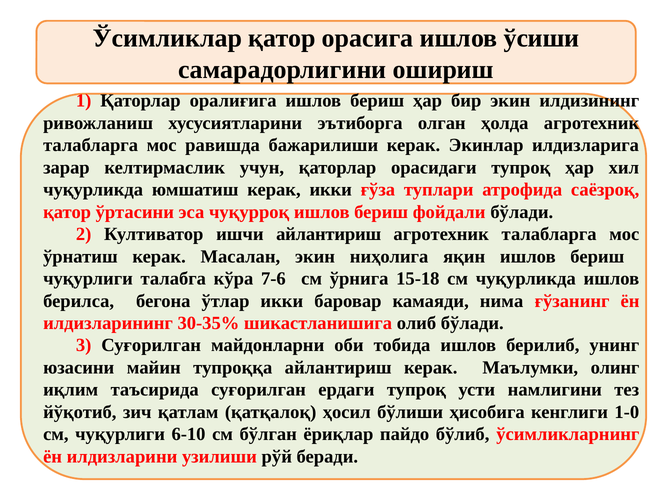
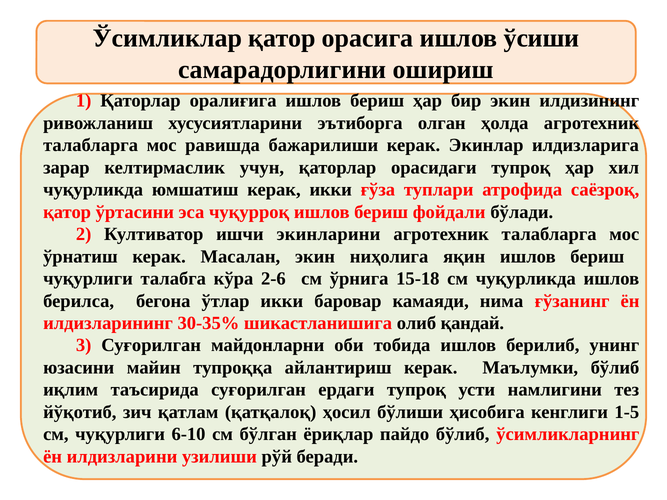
ишчи айлантириш: айлантириш -> экинларини (328, 234)
7-6: 7-6 -> 2-6 (273, 279)
олиб бўлади: бўлади -> қандай (472, 323)
Маълумки олинг: олинг -> бўлиб (615, 368)
1-0: 1-0 -> 1-5 (627, 412)
